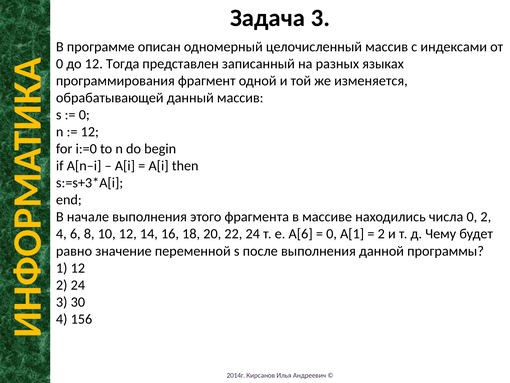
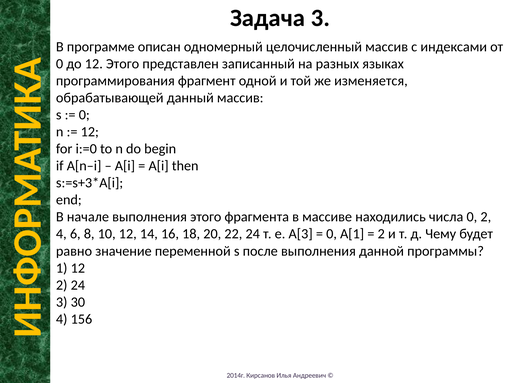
12 Тогда: Тогда -> Этого (123, 64)
A[6: A[6 -> A[3 (301, 234)
